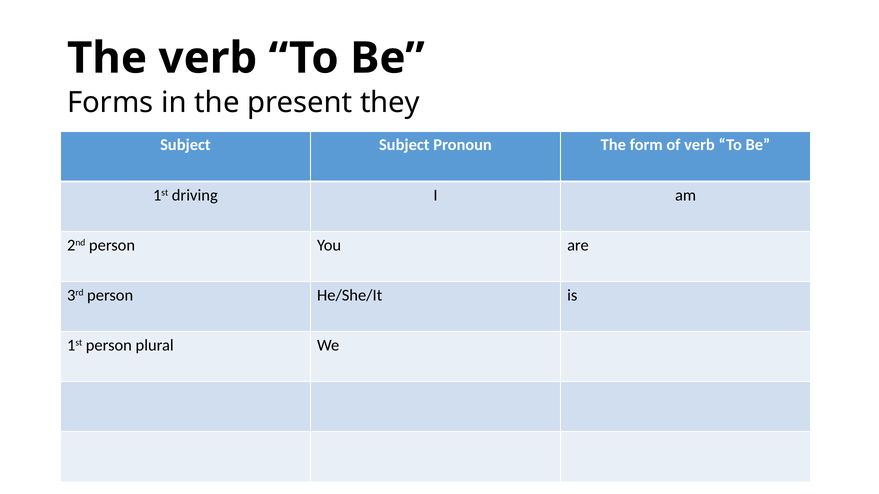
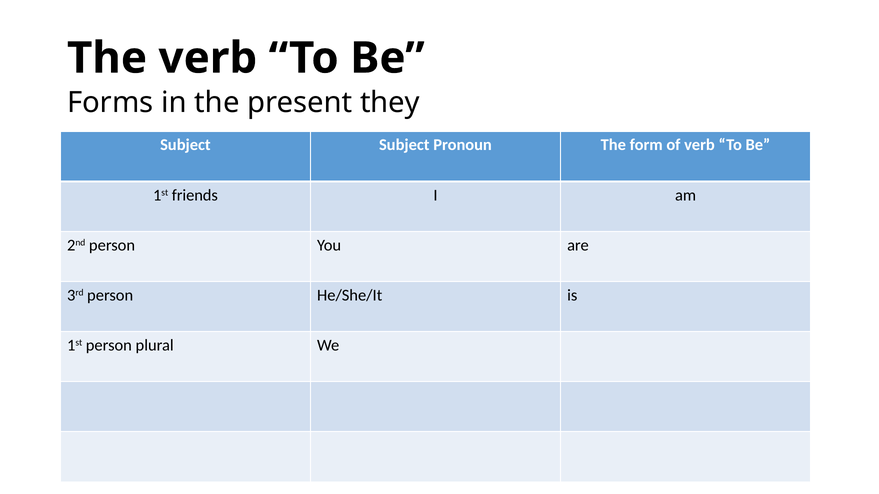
driving: driving -> friends (195, 195)
